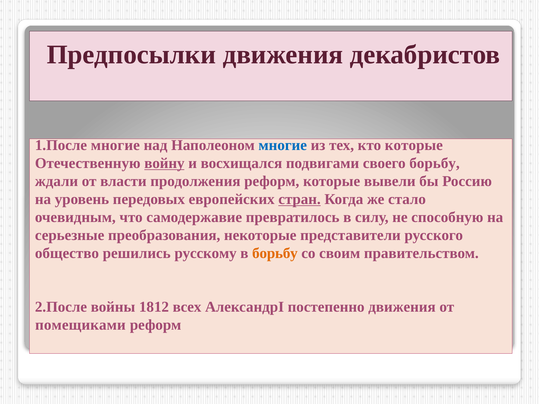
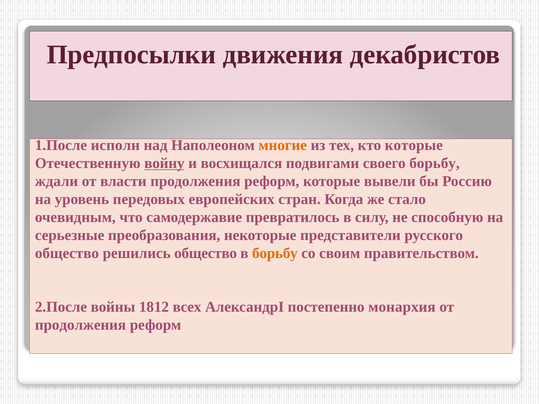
1.После многие: многие -> исполн (115, 145)
многие colour: blue -> orange (283, 145)
стран underline: present -> none (300, 199)
решились русскому: русскому -> общество (206, 253)
постепенно движения: движения -> монархия (402, 307)
помещиками: помещиками -> продолжения (80, 325)
